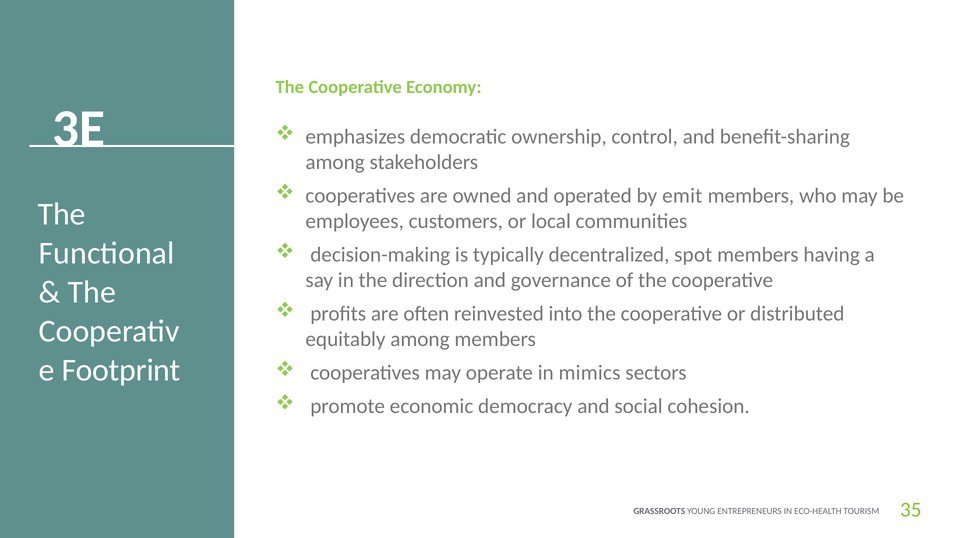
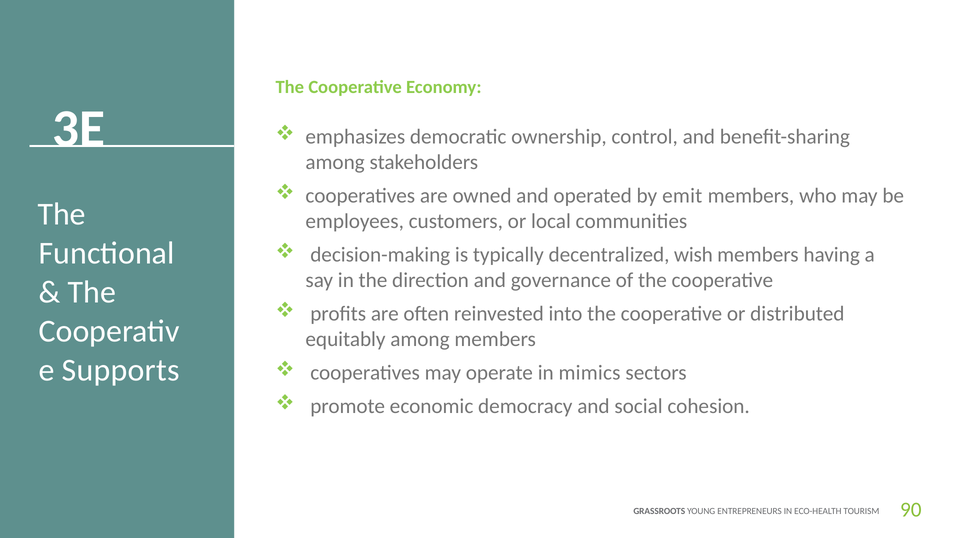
spot: spot -> wish (693, 255)
Footprint: Footprint -> Supports (121, 370)
35: 35 -> 90 (911, 510)
